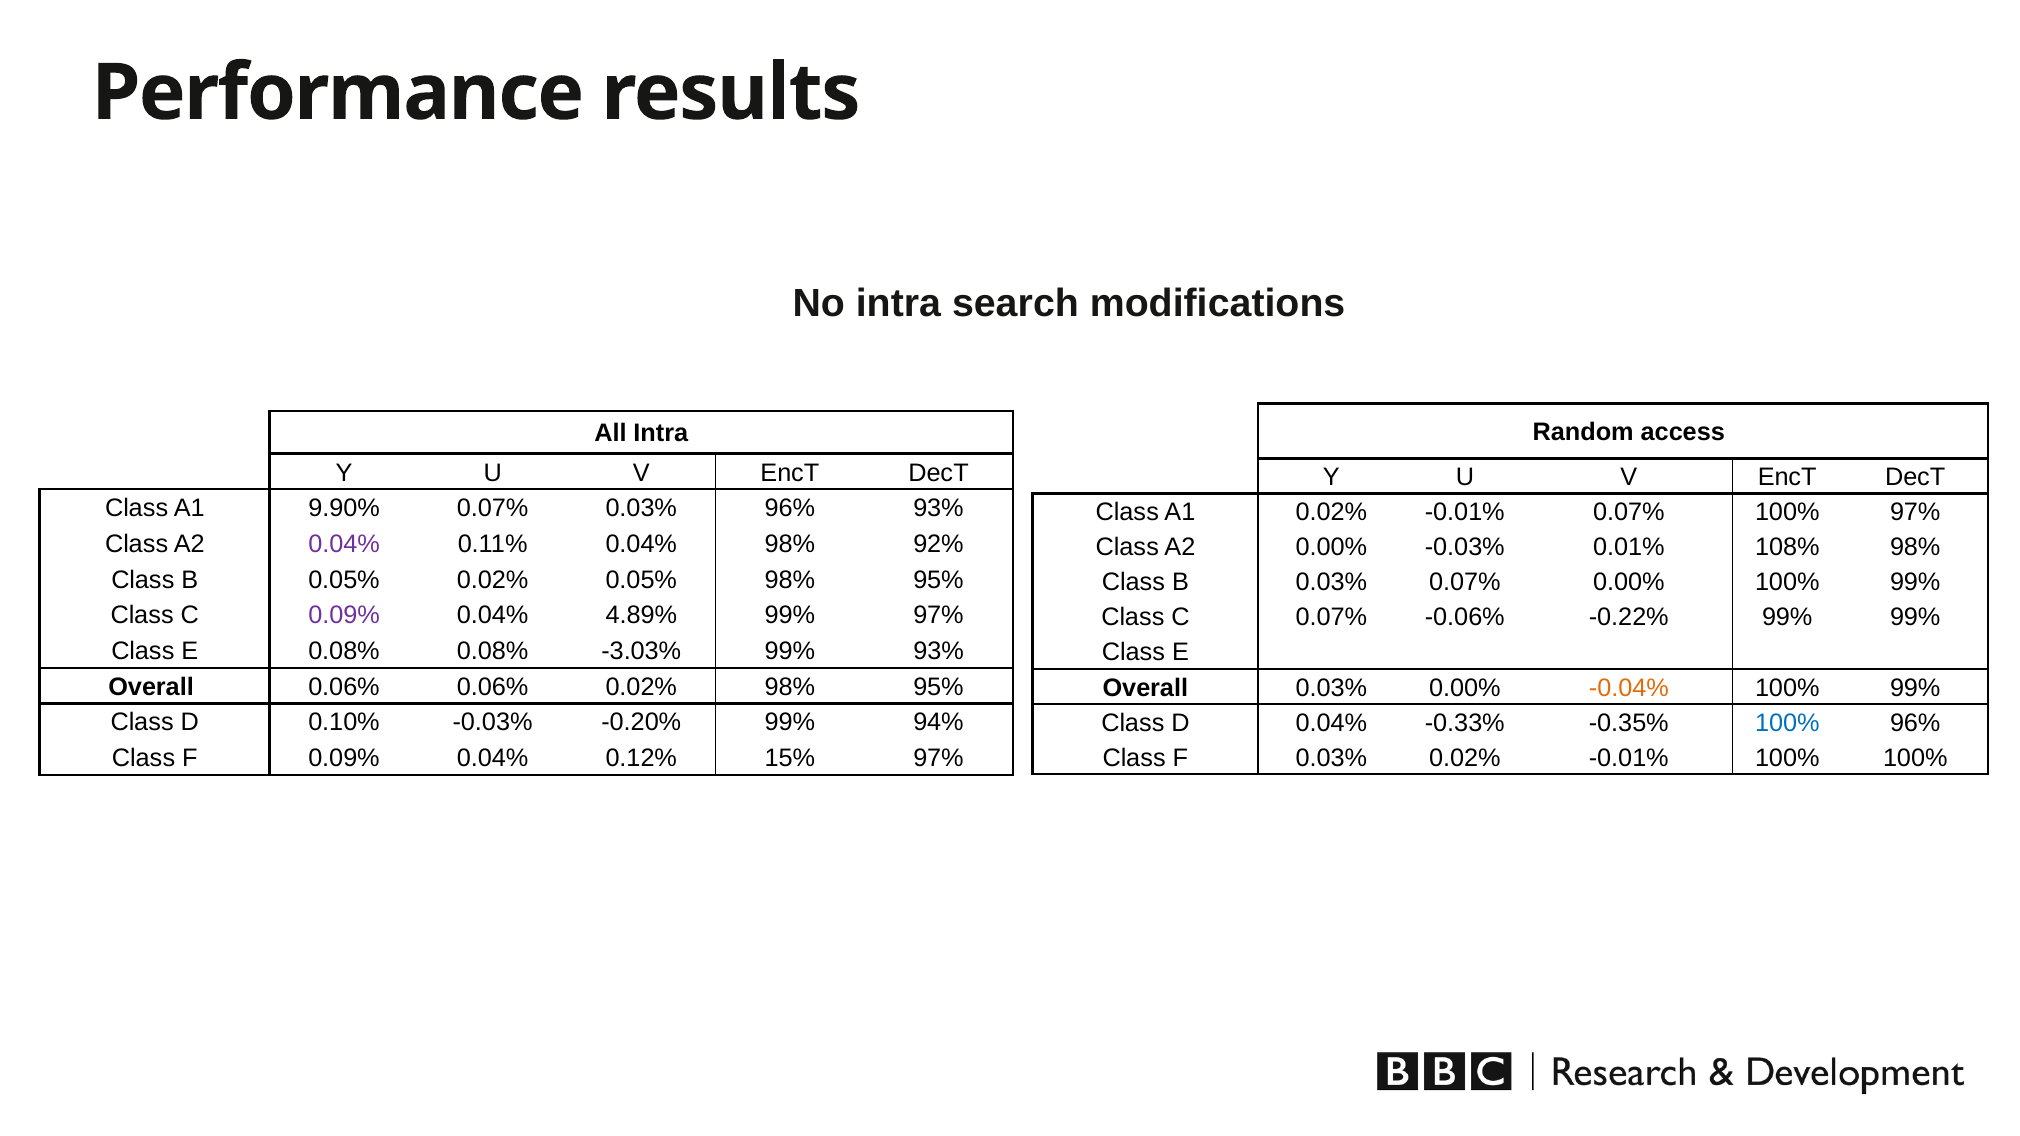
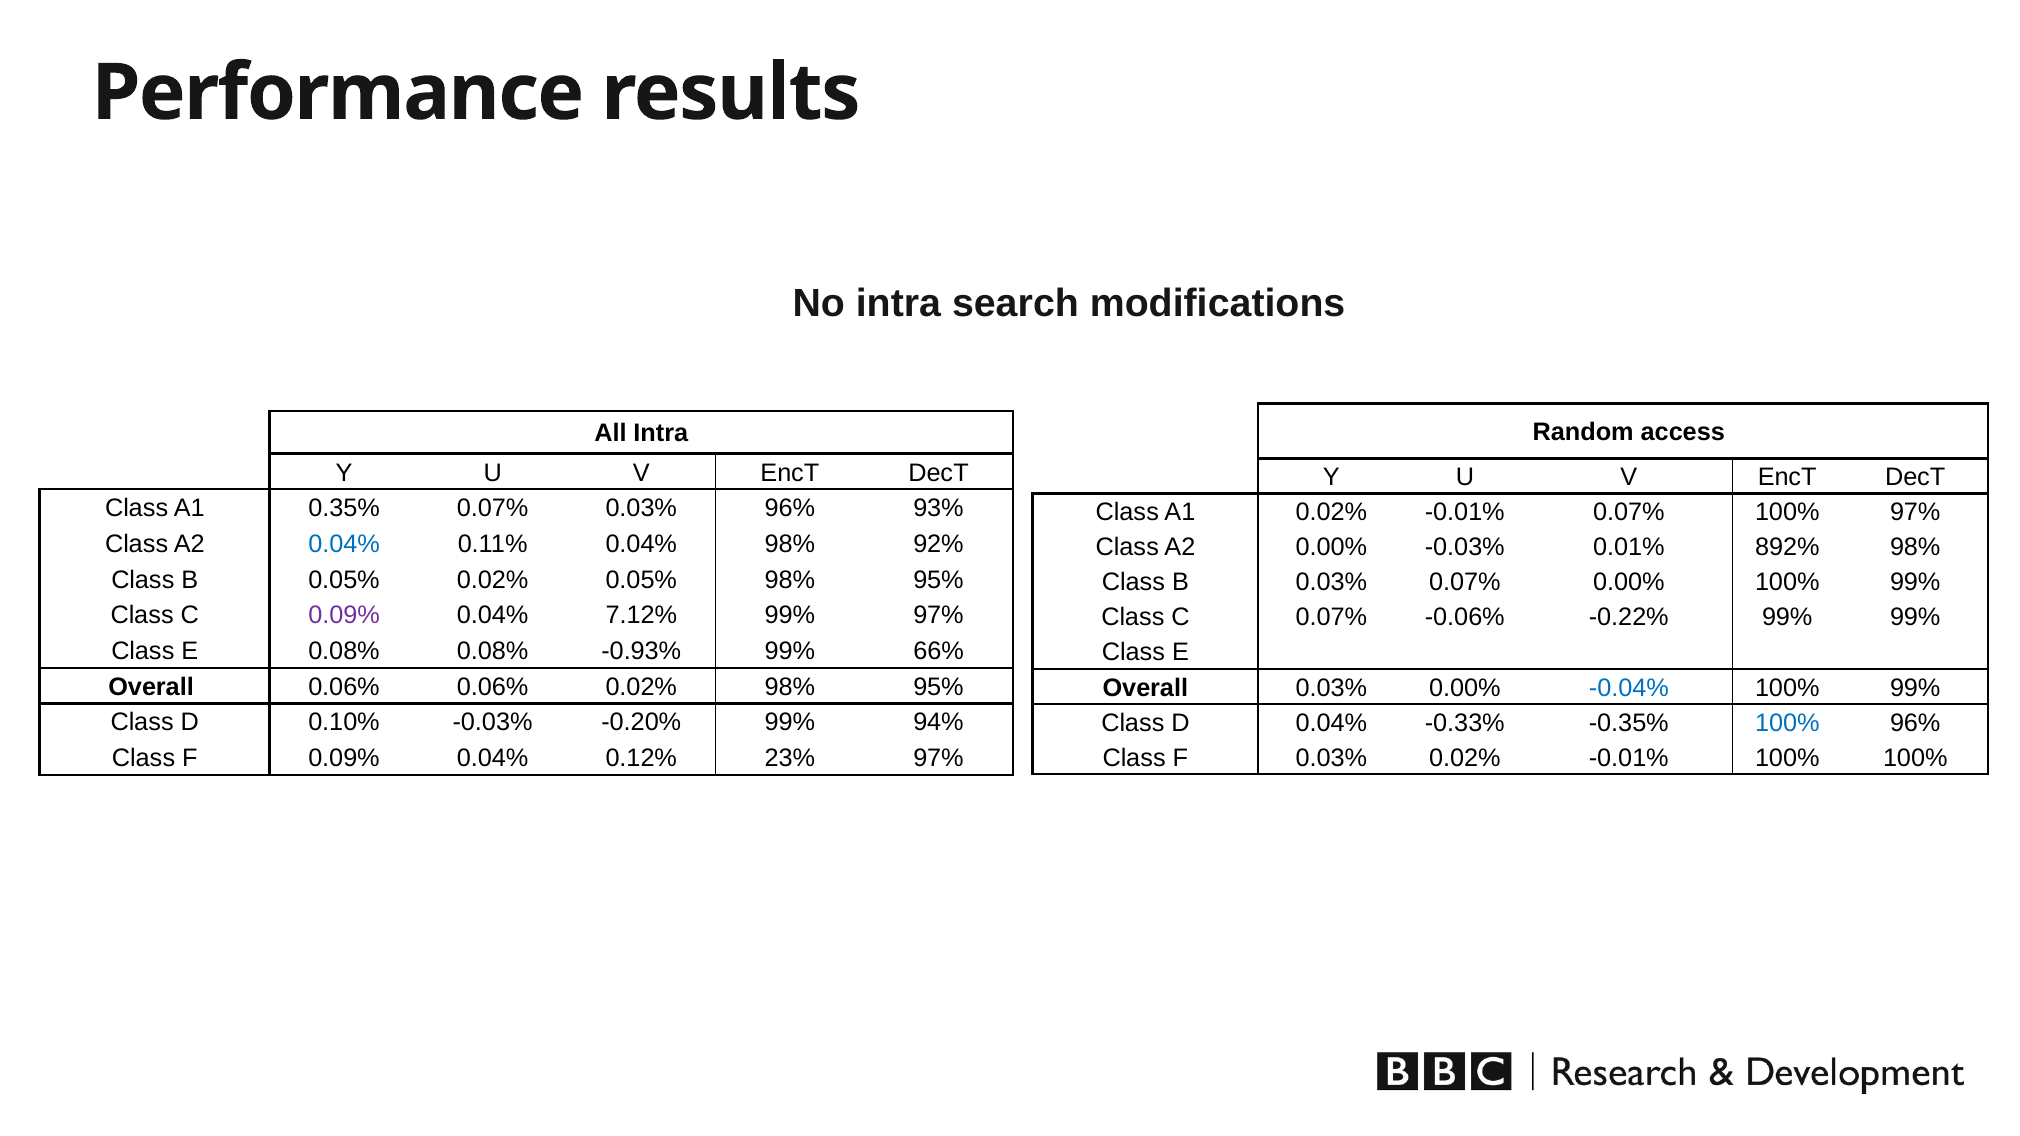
9.90%: 9.90% -> 0.35% (344, 509)
0.04% colour: purple -> blue (344, 544)
108%: 108% -> 892% (1787, 548)
4.89%: 4.89% -> 7.12% (641, 616)
-3.03%: -3.03% -> -0.93% (641, 651)
99% 93%: 93% -> 66% (939, 651)
-0.04% colour: orange -> blue (1629, 688)
15%: 15% -> 23% (790, 758)
